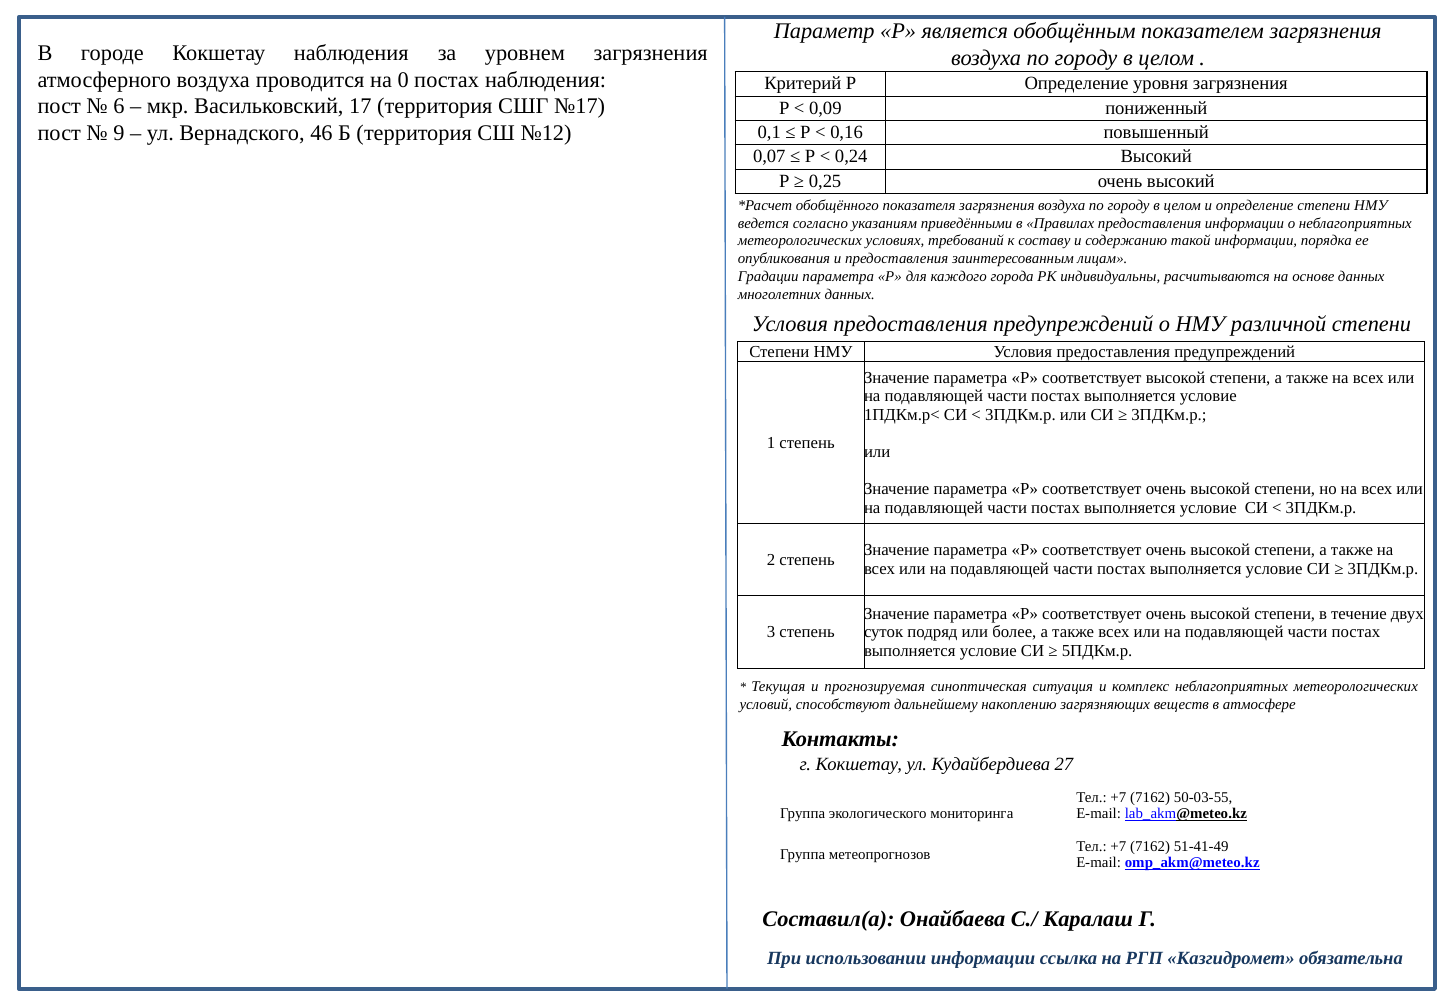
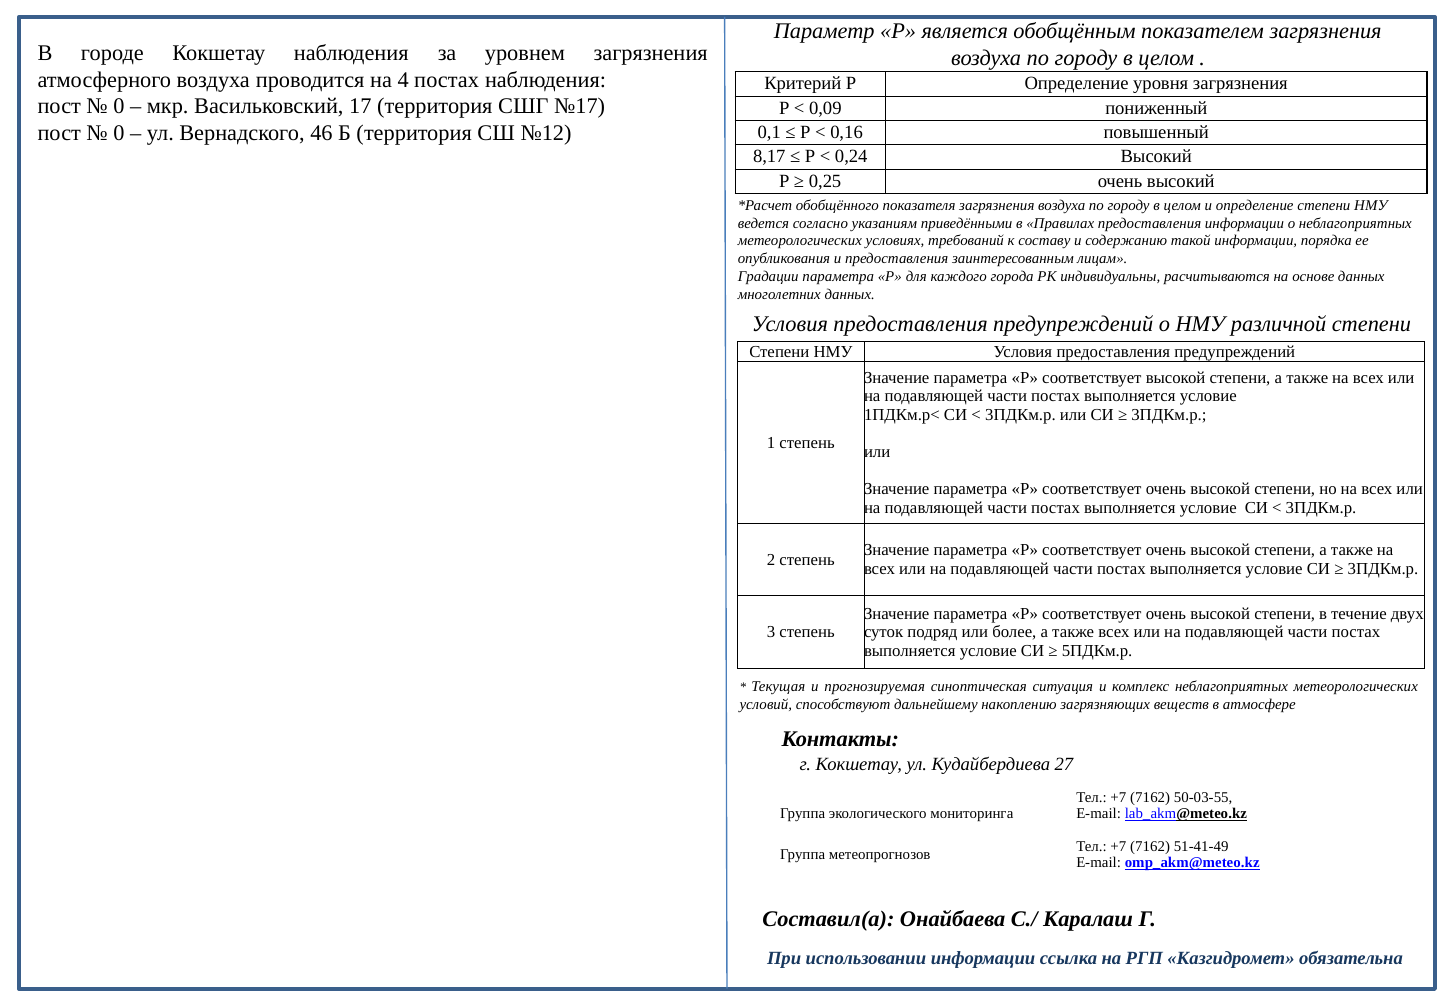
0: 0 -> 4 (403, 80)
6: 6 -> 0 (119, 107)
9: 9 -> 0 (119, 133)
0,07: 0,07 -> 8,17 (769, 157)
